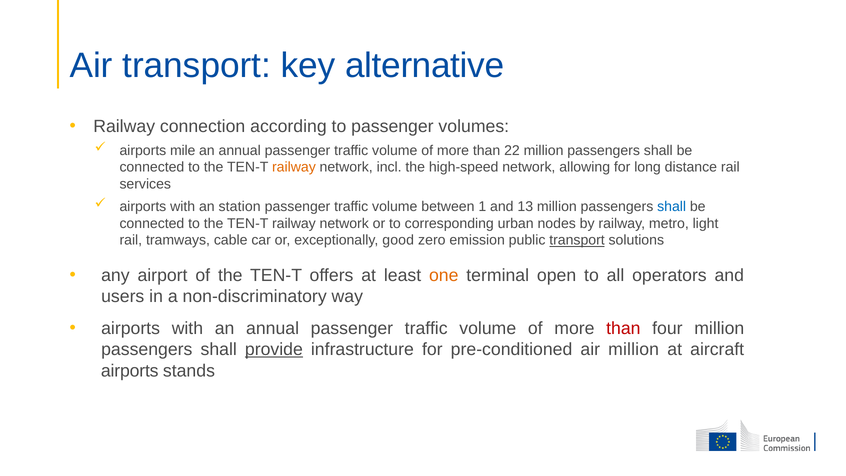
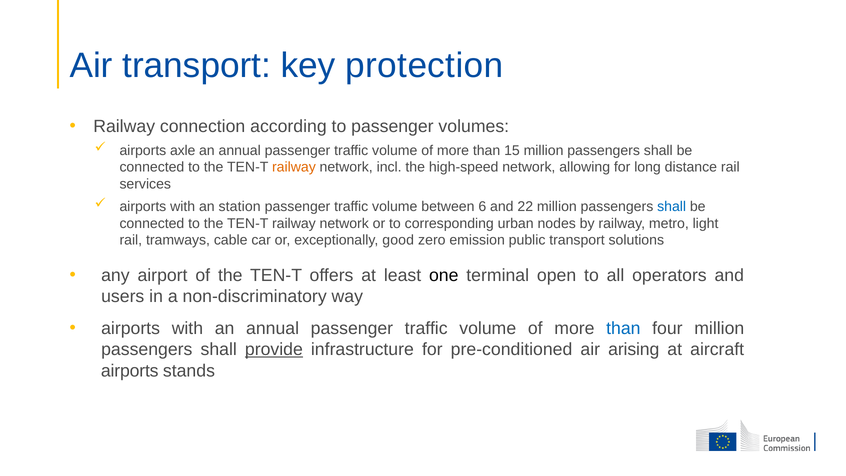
alternative: alternative -> protection (424, 66)
mile: mile -> axle (183, 150)
22: 22 -> 15 (512, 150)
1: 1 -> 6 (482, 206)
13: 13 -> 22 (525, 206)
transport underline: present -> none (577, 240)
one colour: orange -> black (444, 275)
than colour: red -> blue (623, 328)
air million: million -> arising (634, 349)
